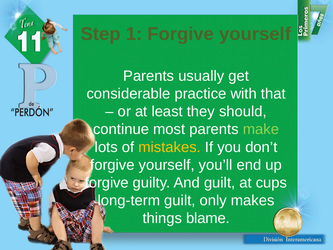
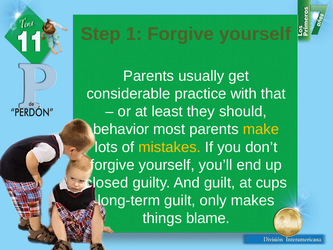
continue: continue -> behavior (121, 129)
make colour: light green -> yellow (261, 129)
forgive: forgive -> closed (107, 183)
